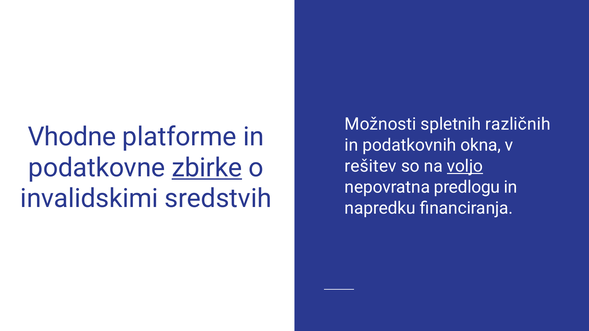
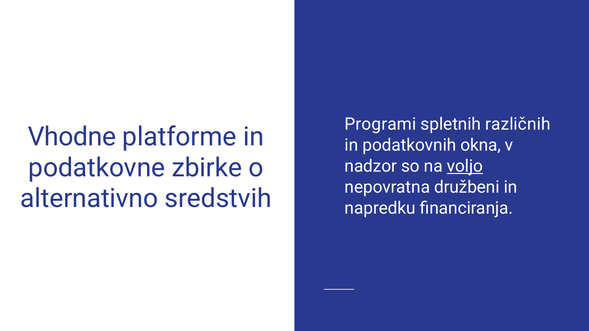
Možnosti: Možnosti -> Programi (380, 124)
zbirke underline: present -> none (207, 168)
rešitev: rešitev -> nadzor (371, 166)
predlogu: predlogu -> družbeni (467, 187)
invalidskimi: invalidskimi -> alternativno (89, 199)
